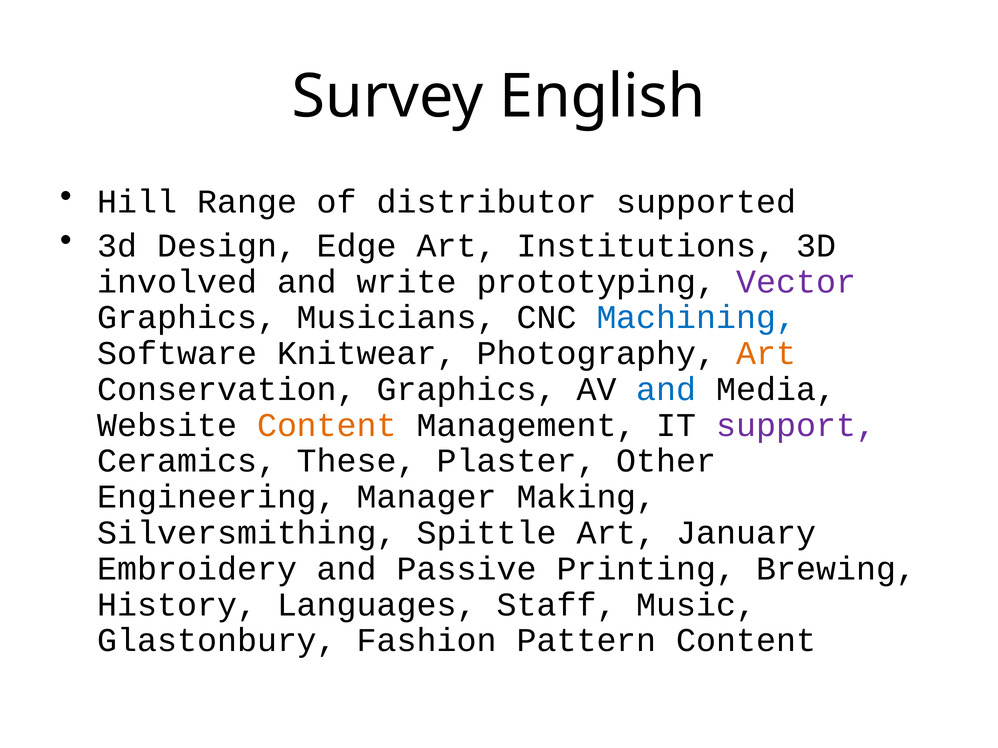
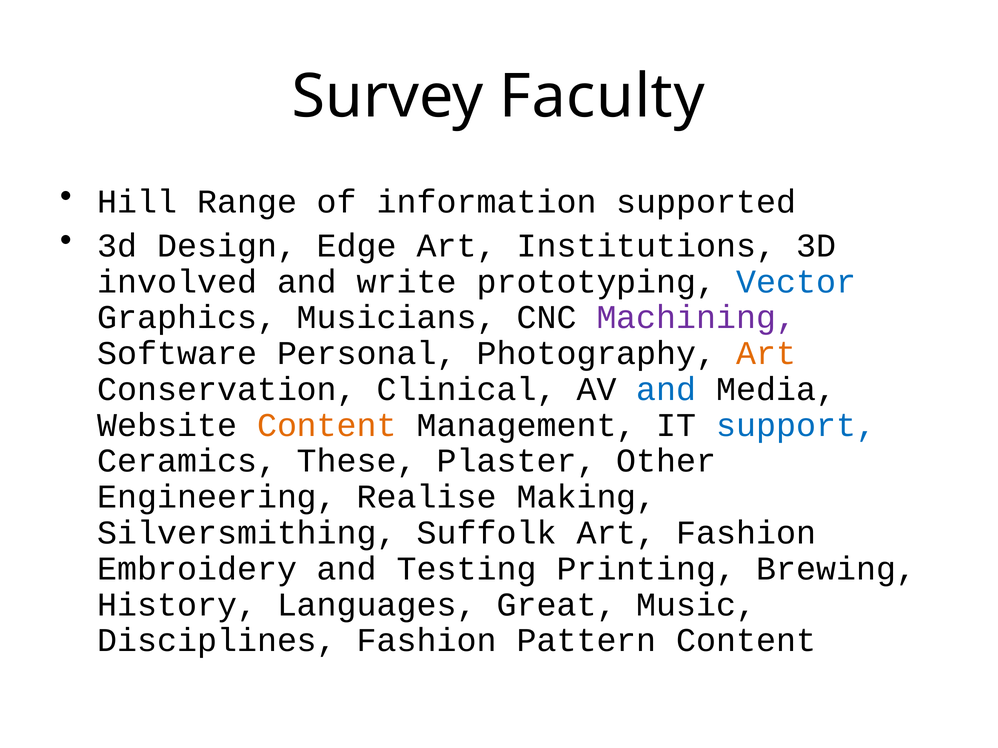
English: English -> Faculty (602, 97)
distributor: distributor -> information (487, 202)
Vector colour: purple -> blue (796, 282)
Machining colour: blue -> purple (696, 318)
Knitwear: Knitwear -> Personal (367, 354)
Conservation Graphics: Graphics -> Clinical (467, 389)
support colour: purple -> blue (796, 425)
Manager: Manager -> Realise (427, 497)
Spittle: Spittle -> Suffolk (487, 533)
Art January: January -> Fashion (746, 533)
Passive: Passive -> Testing (467, 569)
Staff: Staff -> Great (557, 605)
Glastonbury: Glastonbury -> Disciplines (217, 641)
